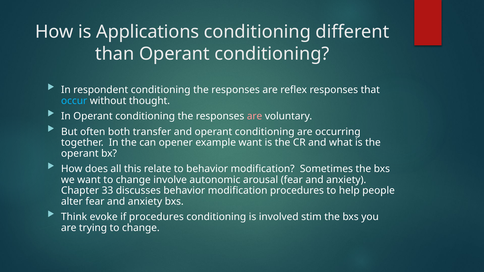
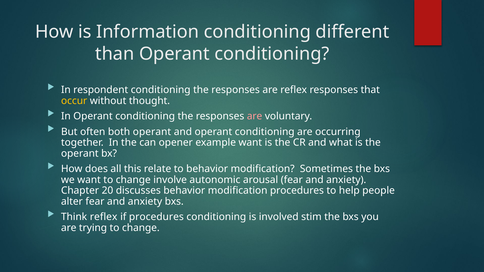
Applications: Applications -> Information (148, 32)
occur colour: light blue -> yellow (74, 101)
both transfer: transfer -> operant (152, 132)
33: 33 -> 20 (107, 191)
Think evoke: evoke -> reflex (104, 217)
